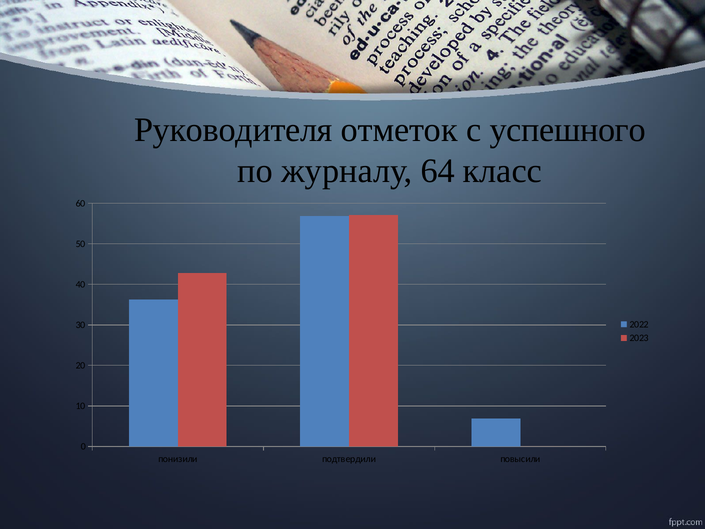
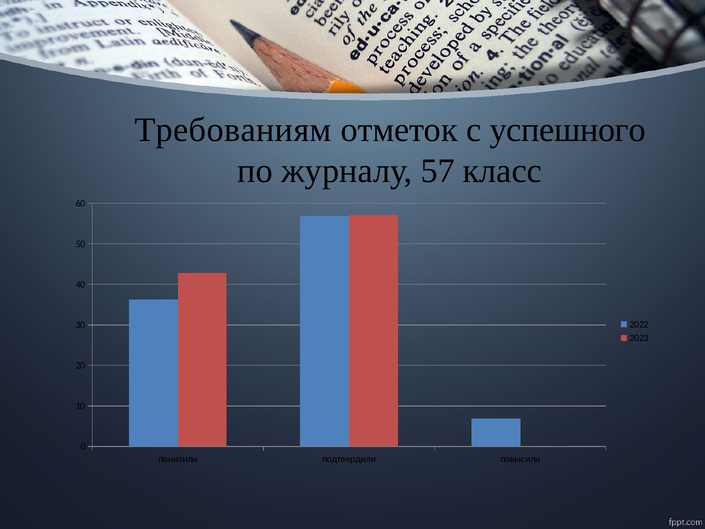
Руководителя: Руководителя -> Требованиям (233, 130)
64: 64 -> 57 (438, 171)
